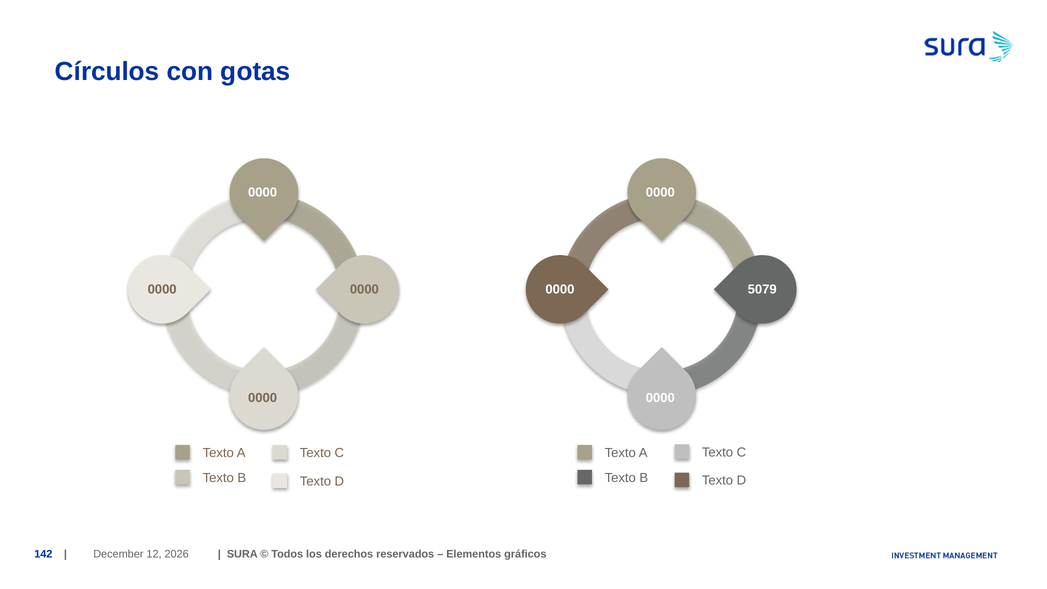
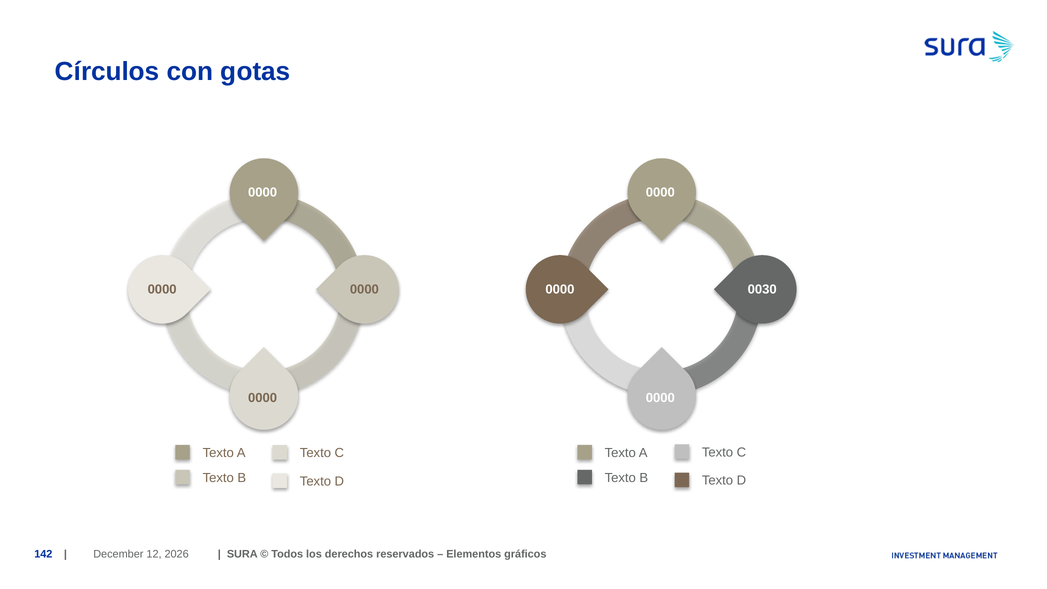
5079: 5079 -> 0030 (762, 290)
